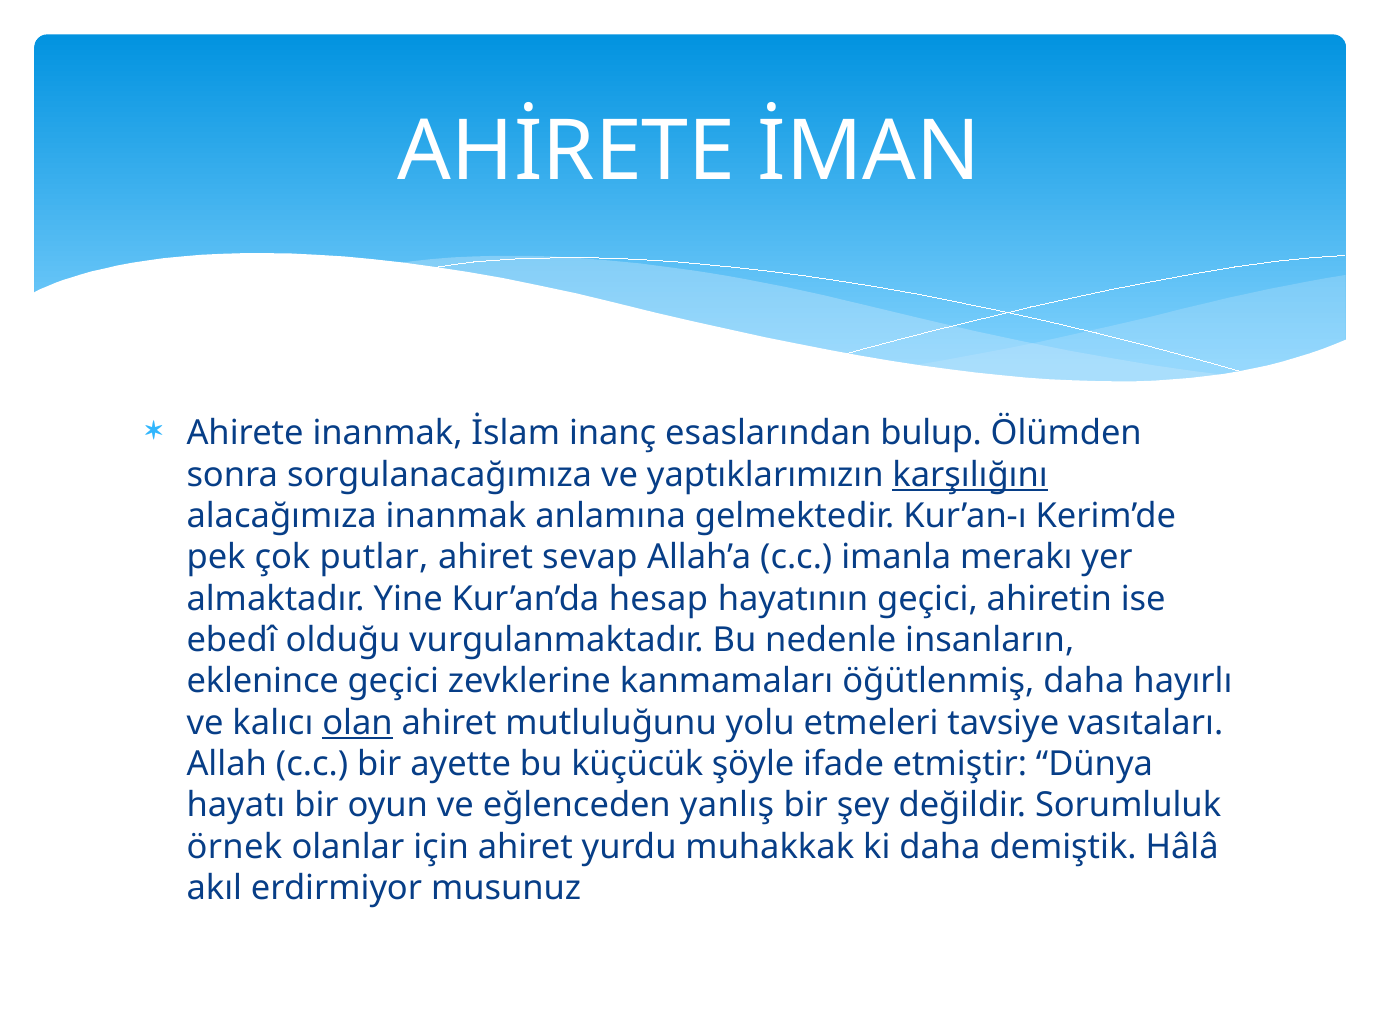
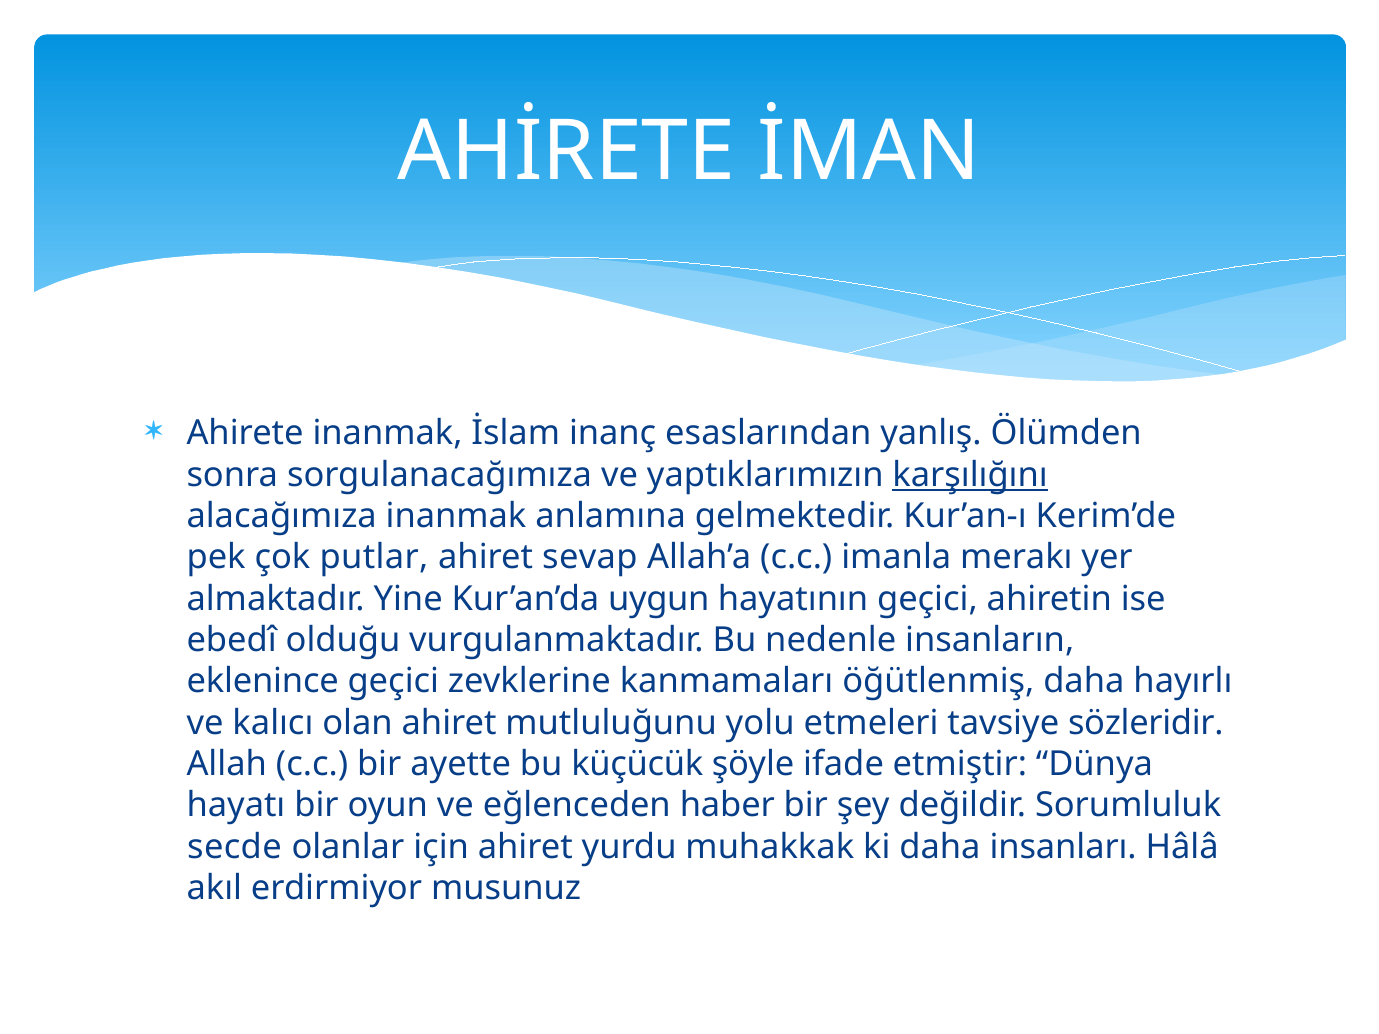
bulup: bulup -> yanlış (931, 433)
hesap: hesap -> uygun (659, 599)
olan underline: present -> none (358, 723)
vasıtaları: vasıtaları -> sözleridir (1146, 723)
yanlış: yanlış -> haber (727, 806)
örnek: örnek -> secde (234, 847)
demiştik: demiştik -> insanları (1063, 847)
